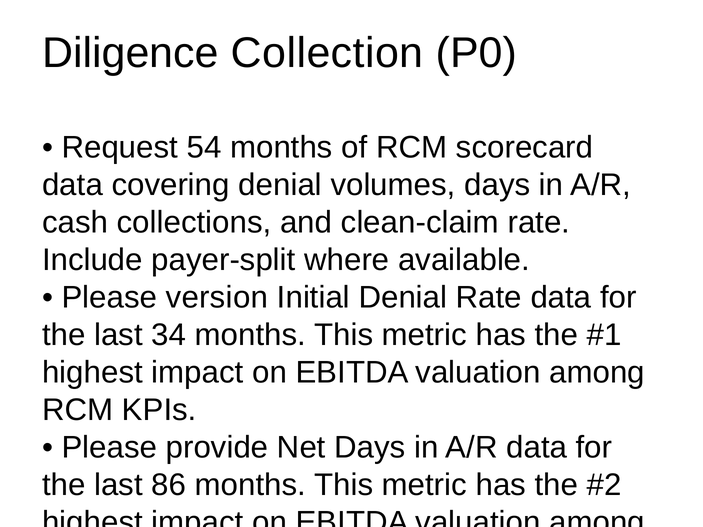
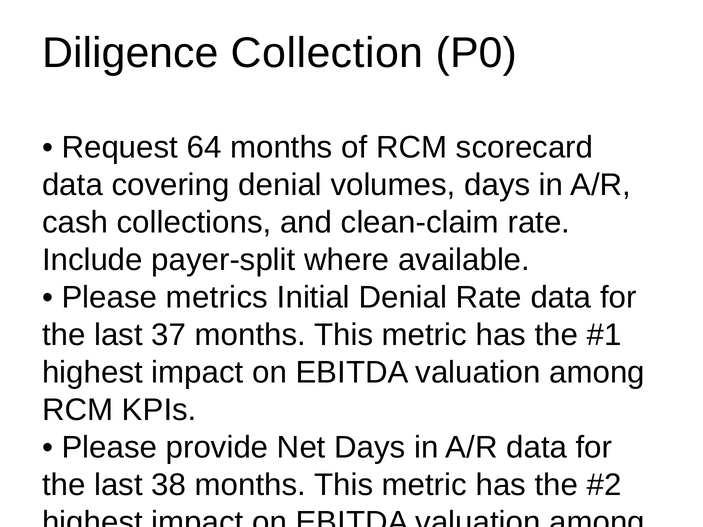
54: 54 -> 64 (204, 147)
version: version -> metrics (217, 297)
34: 34 -> 37 (169, 335)
86: 86 -> 38 (169, 485)
